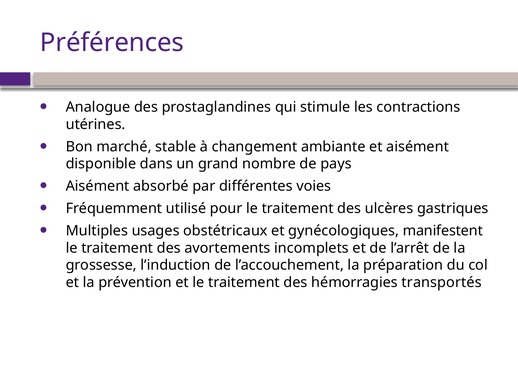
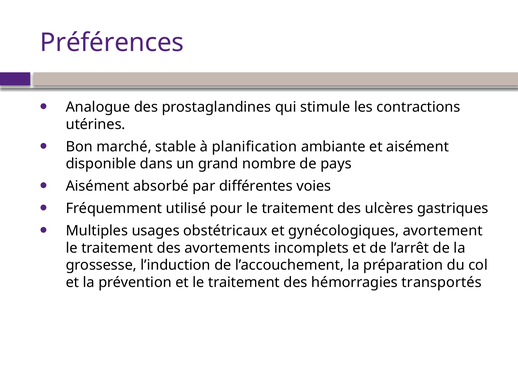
changement: changement -> planification (254, 147)
manifestent: manifestent -> avortement (443, 231)
